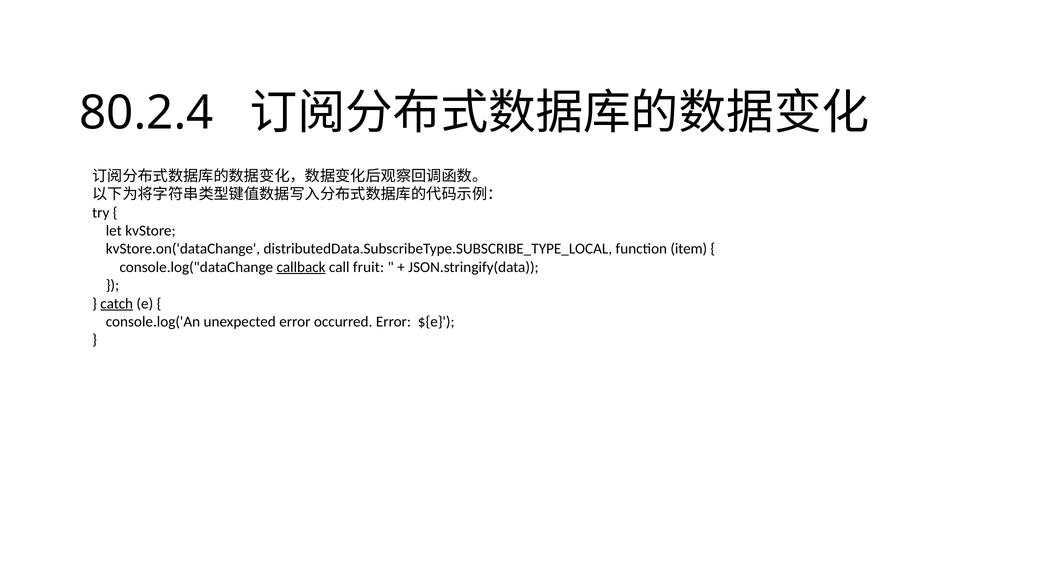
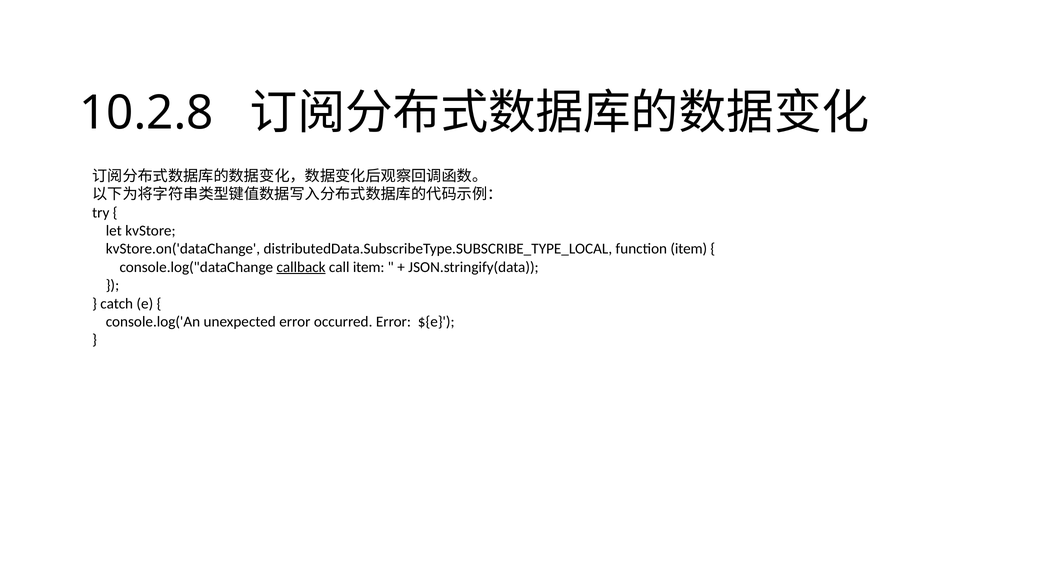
80.2.4: 80.2.4 -> 10.2.8 (146, 113)
call fruit: fruit -> item (369, 267)
catch underline: present -> none (117, 304)
